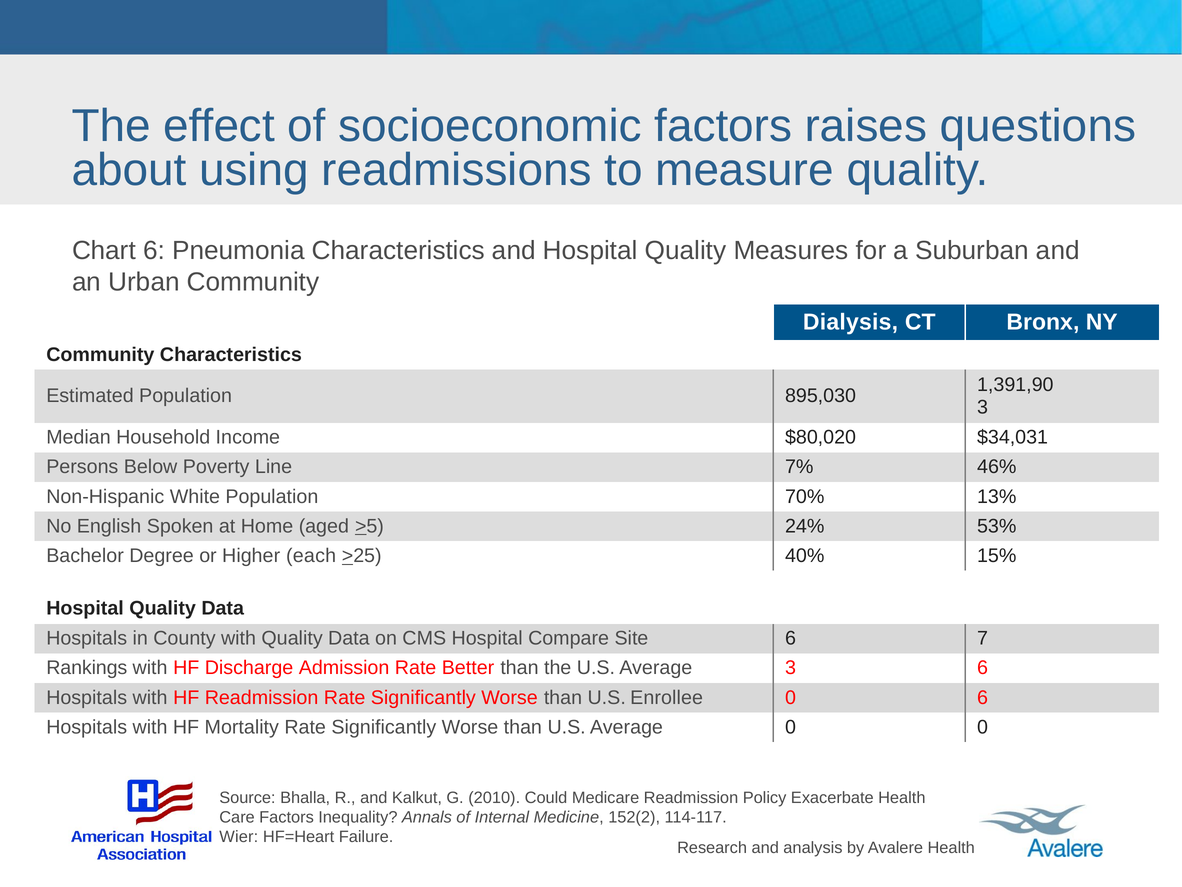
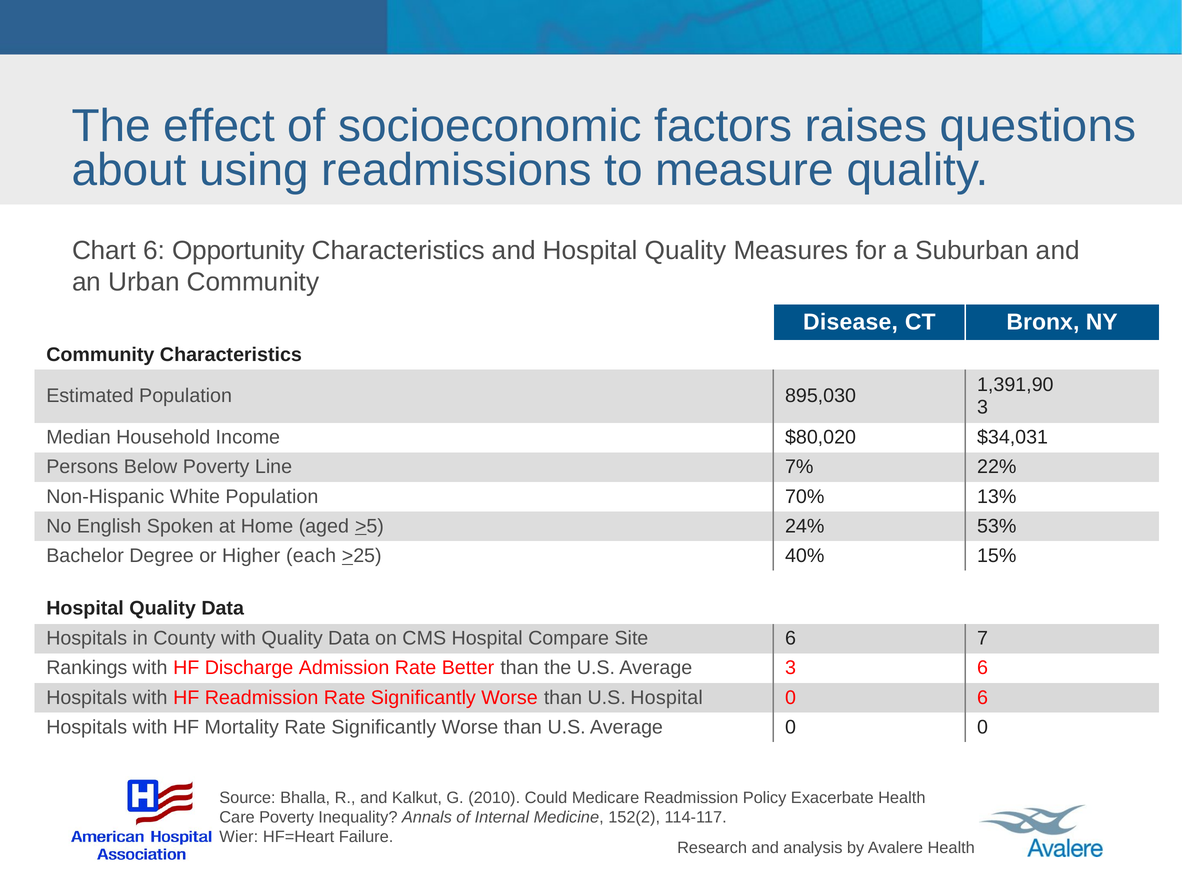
Pneumonia: Pneumonia -> Opportunity (239, 251)
Dialysis: Dialysis -> Disease (851, 322)
46%: 46% -> 22% (997, 467)
U.S Enrollee: Enrollee -> Hospital (667, 697)
Care Factors: Factors -> Poverty (287, 817)
